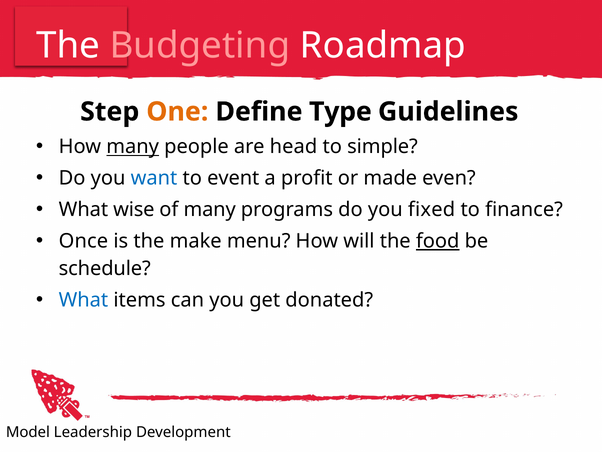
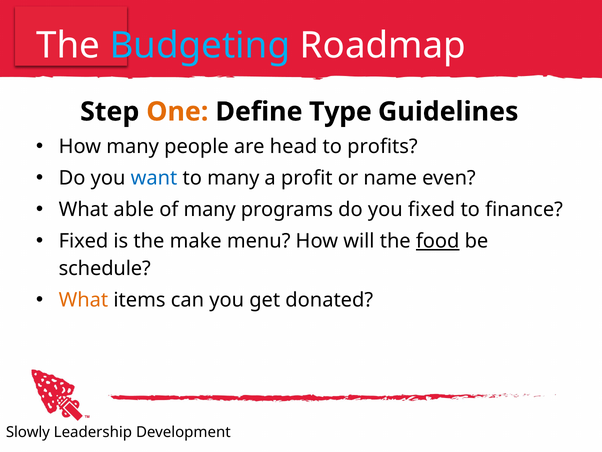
Budgeting colour: pink -> light blue (200, 46)
many underline: present -> none (133, 147)
simple: simple -> profits (382, 147)
to event: event -> many (233, 178)
made: made -> name (390, 178)
wise: wise -> able (134, 209)
Once: Once -> Fixed (83, 241)
What colour: blue -> orange (83, 300)
Model: Model -> Slowly (28, 432)
